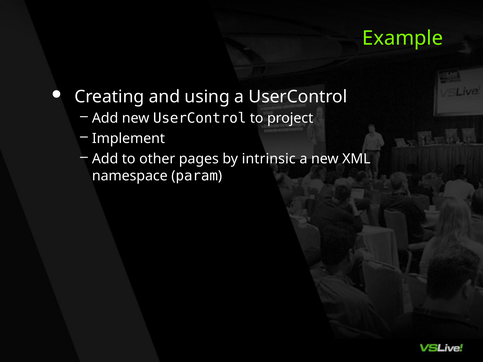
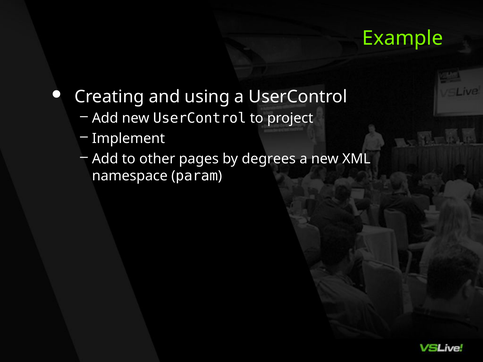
intrinsic: intrinsic -> degrees (269, 159)
